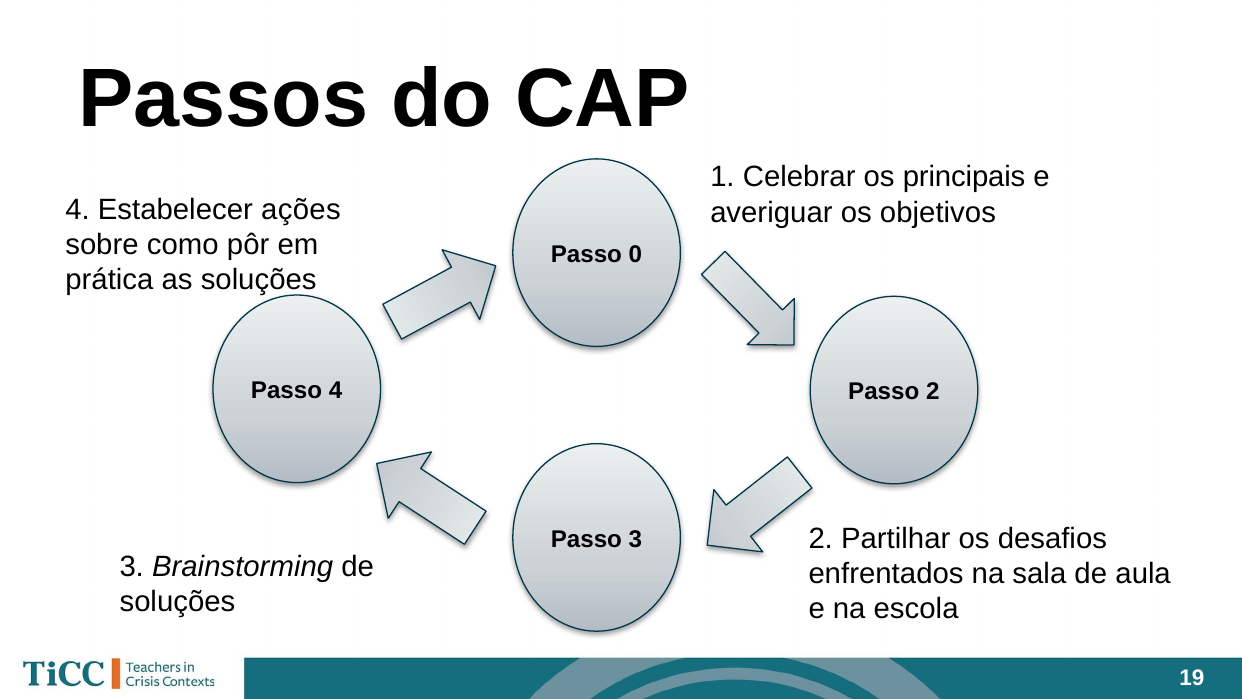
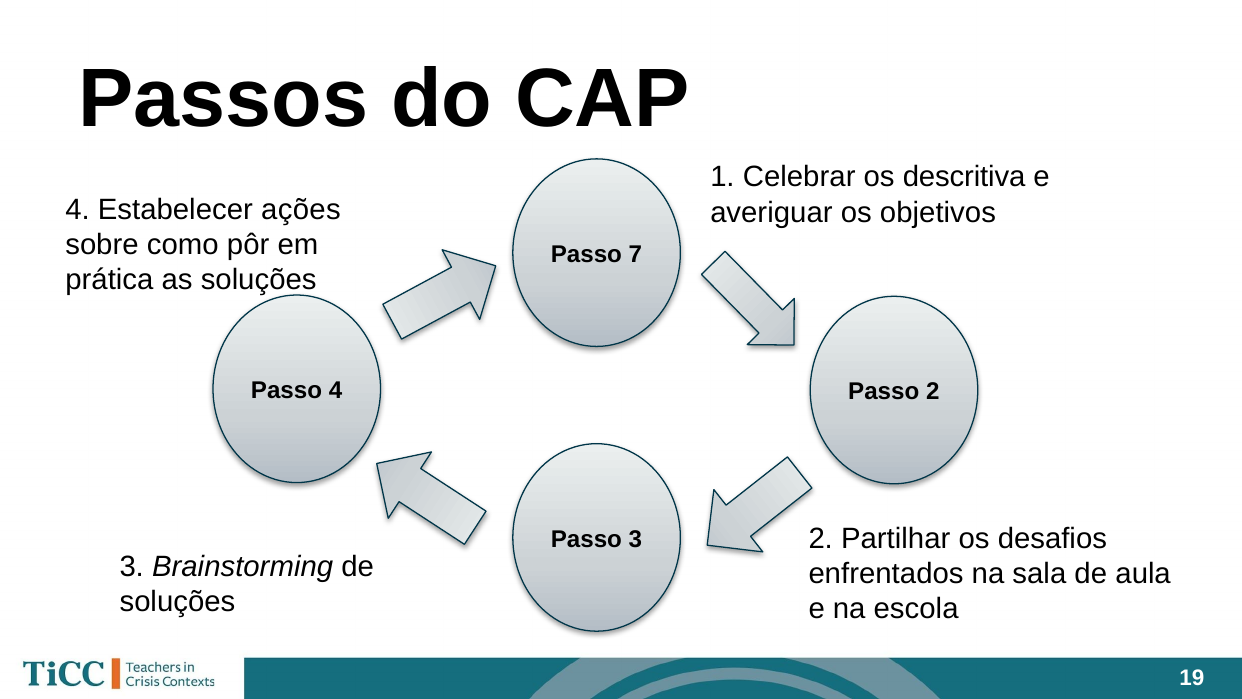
principais: principais -> descritiva (964, 177)
0: 0 -> 7 (635, 254)
